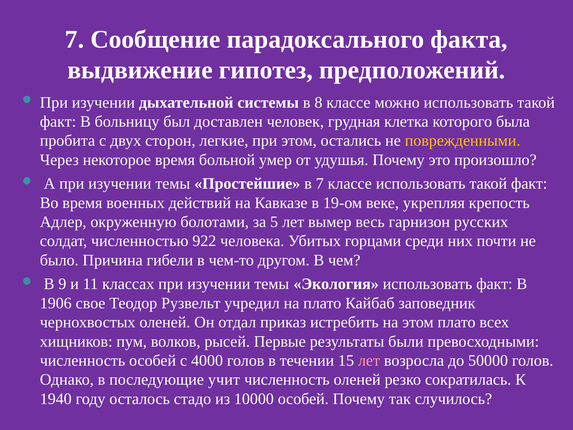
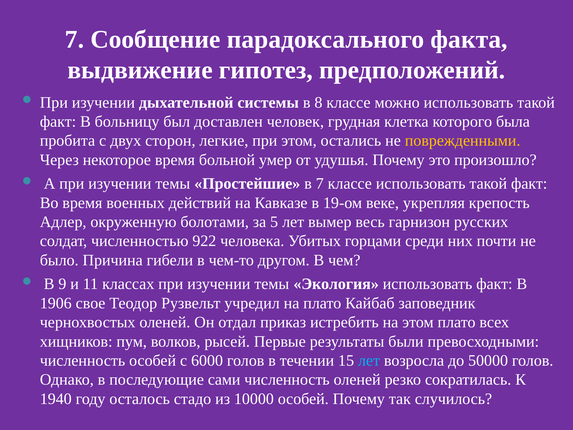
4000: 4000 -> 6000 (207, 360)
лет colour: pink -> light blue (369, 360)
учит: учит -> сами (224, 379)
